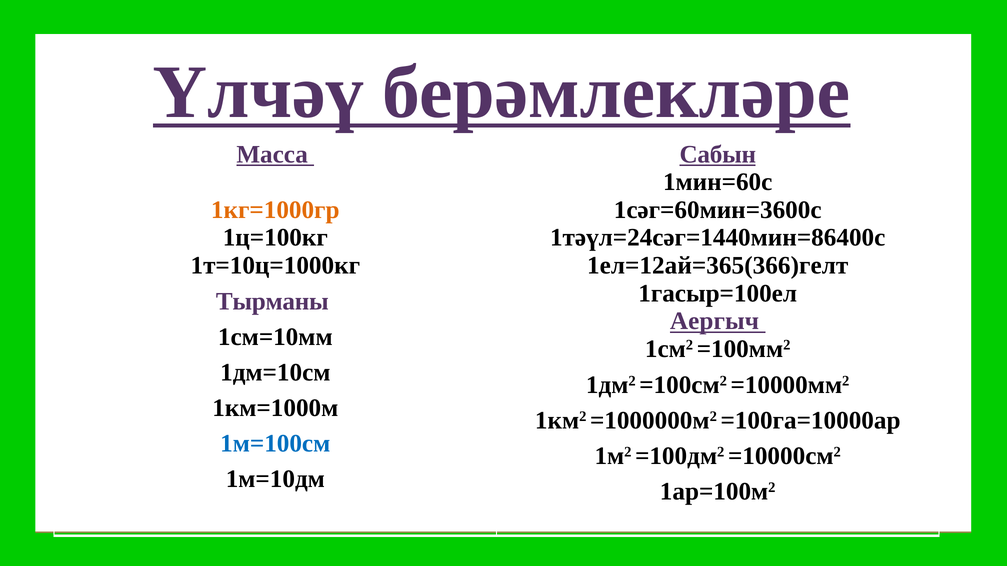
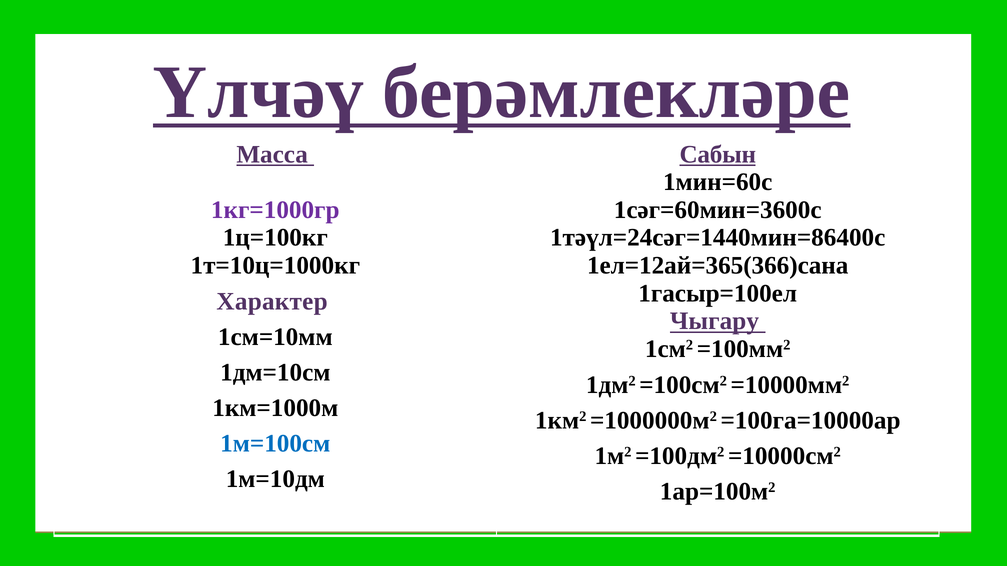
1кг=1000гр colour: orange -> purple (275, 210)
1ел=12ай=365(366)гелт: 1ел=12ай=365(366)гелт -> 1ел=12ай=365(366)сана (718, 266)
Тырманы: Тырманы -> Характер (272, 302)
Аергыч: Аергыч -> Чыгару (714, 321)
